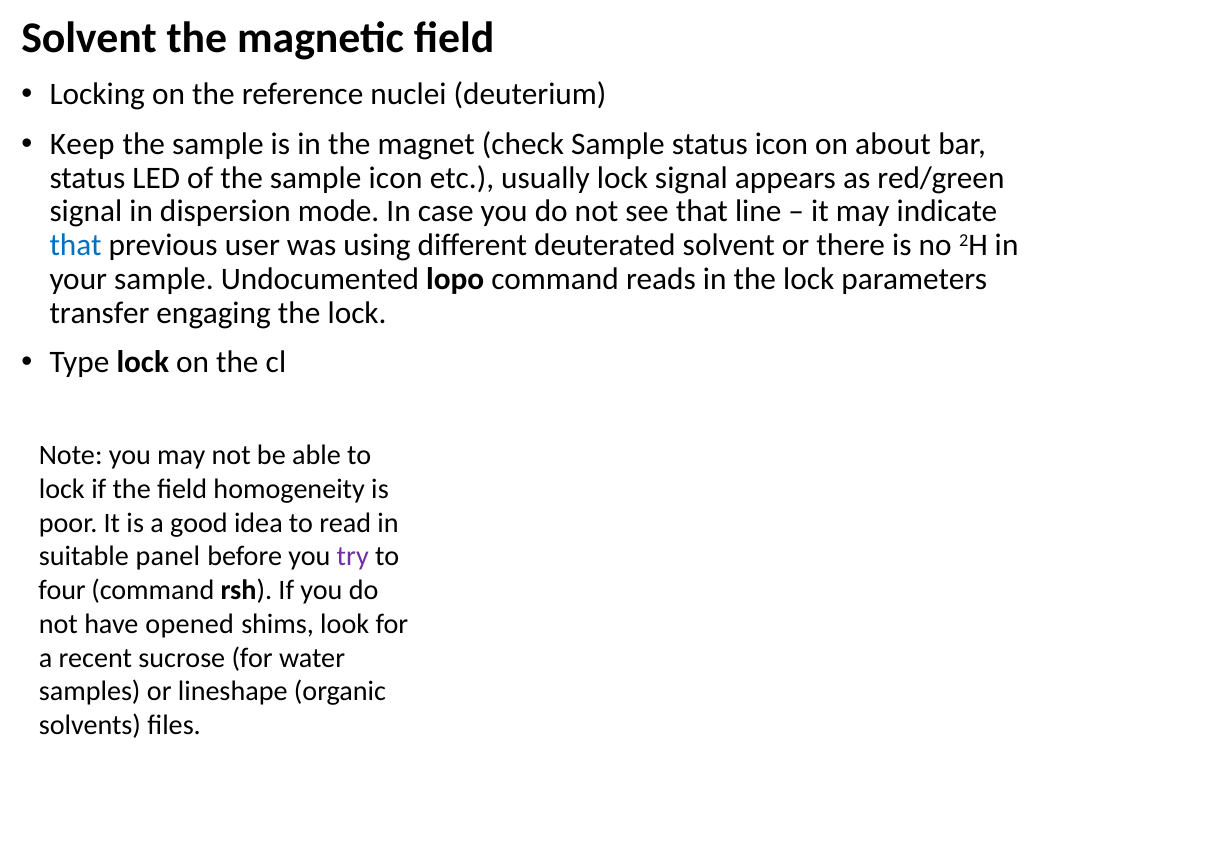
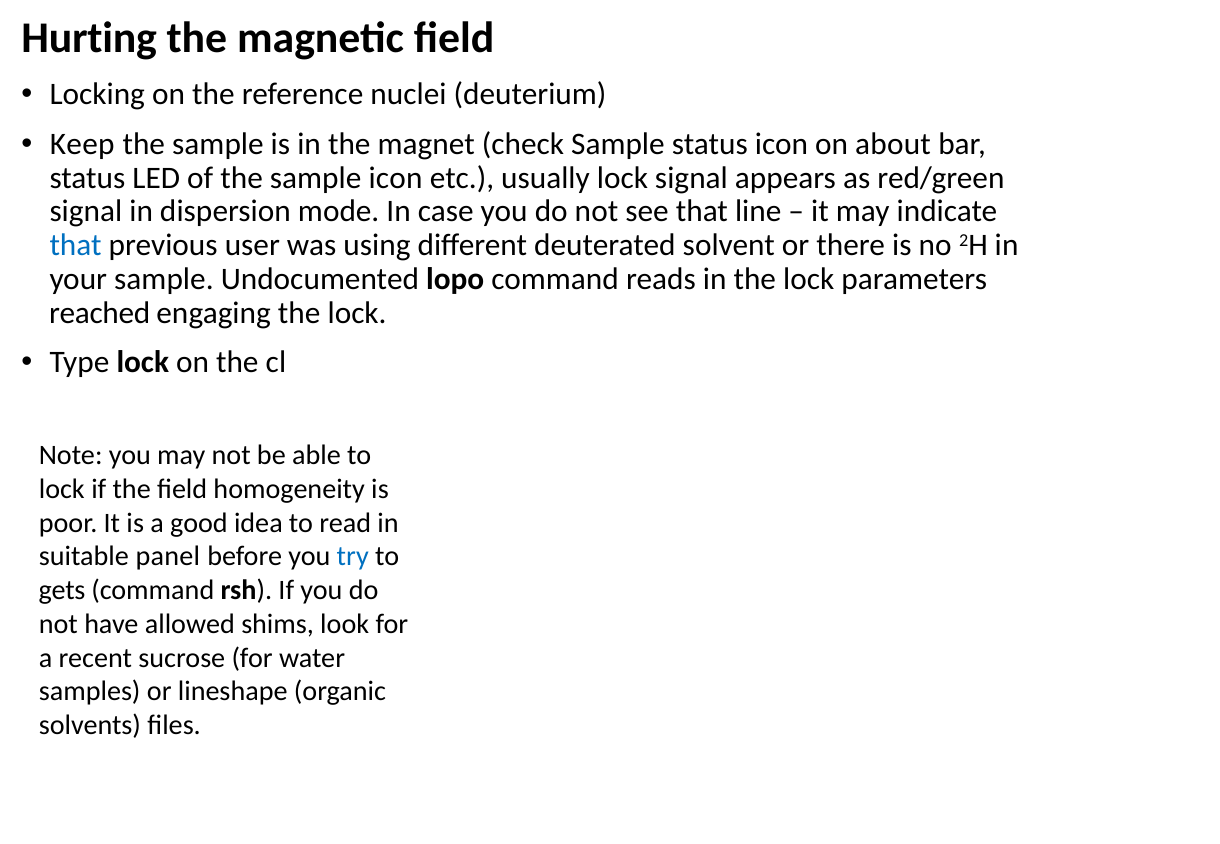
Solvent: Solvent -> Hurting (89, 38)
transfer: transfer -> reached (100, 313)
try colour: purple -> blue (353, 557)
four: four -> gets (62, 591)
opened: opened -> allowed (190, 625)
